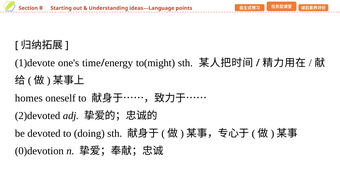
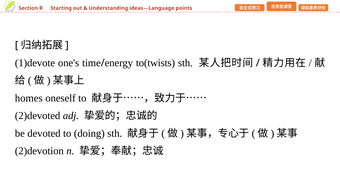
to(might: to(might -> to(twists (155, 63)
0)devotion: 0)devotion -> 2)devotion (39, 151)
